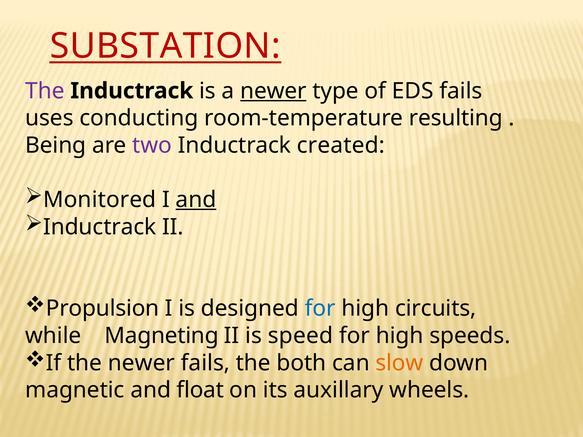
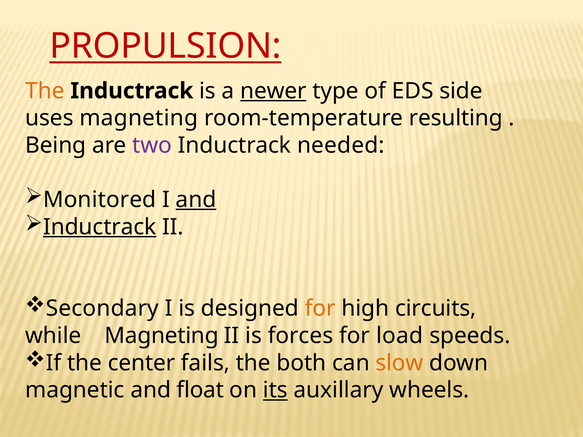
SUBSTATION: SUBSTATION -> PROPULSION (165, 46)
The colour: purple -> orange (45, 91)
EDS fails: fails -> side (461, 91)
uses conducting: conducting -> magneting (139, 118)
created: created -> needed (341, 145)
Inductrack underline: none -> present (100, 227)
Propulsion: Propulsion -> Secondary (102, 309)
for colour: blue -> orange (320, 309)
speed: speed -> forces (300, 336)
high: high -> load (400, 336)
the newer: newer -> center (142, 363)
its underline: none -> present (275, 390)
